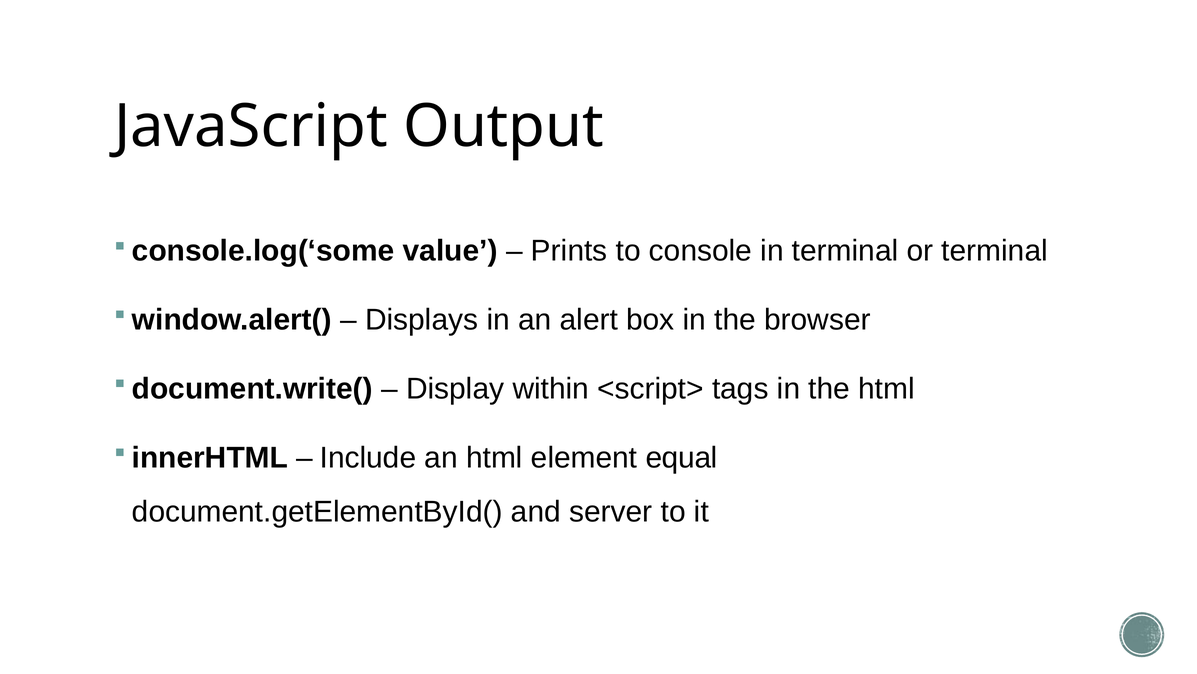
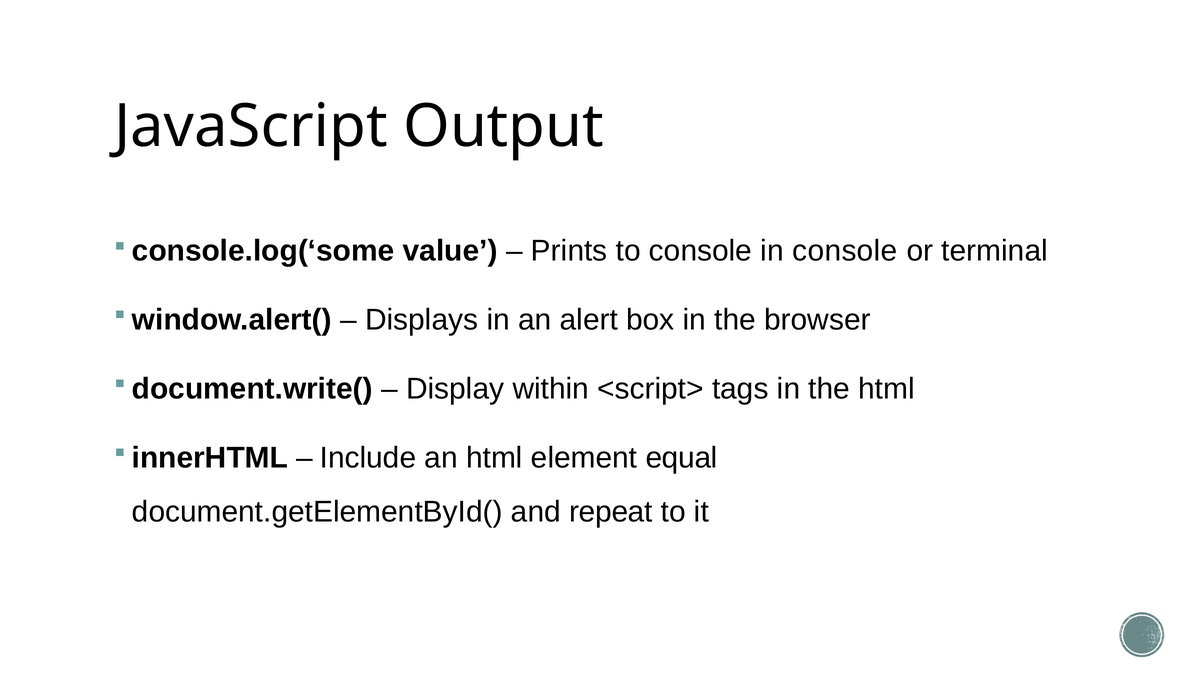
in terminal: terminal -> console (845, 251)
server: server -> repeat (611, 511)
